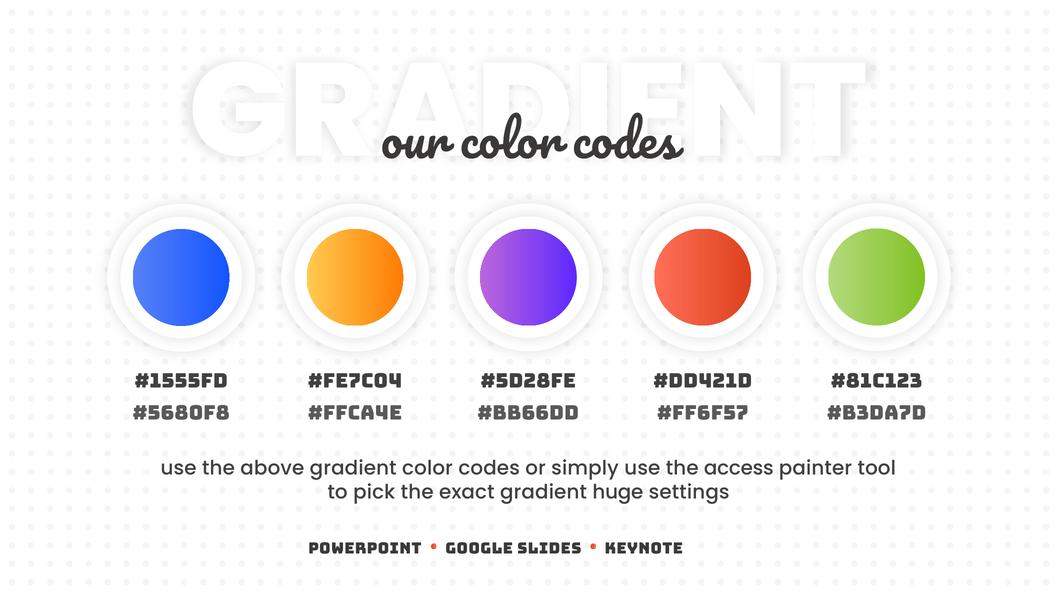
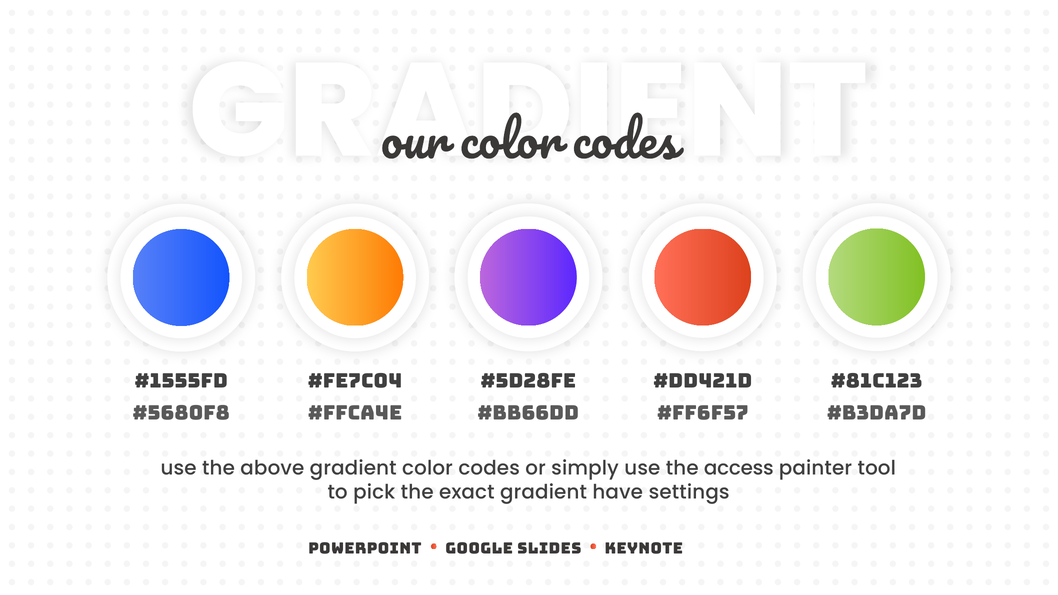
huge: huge -> have (618, 492)
